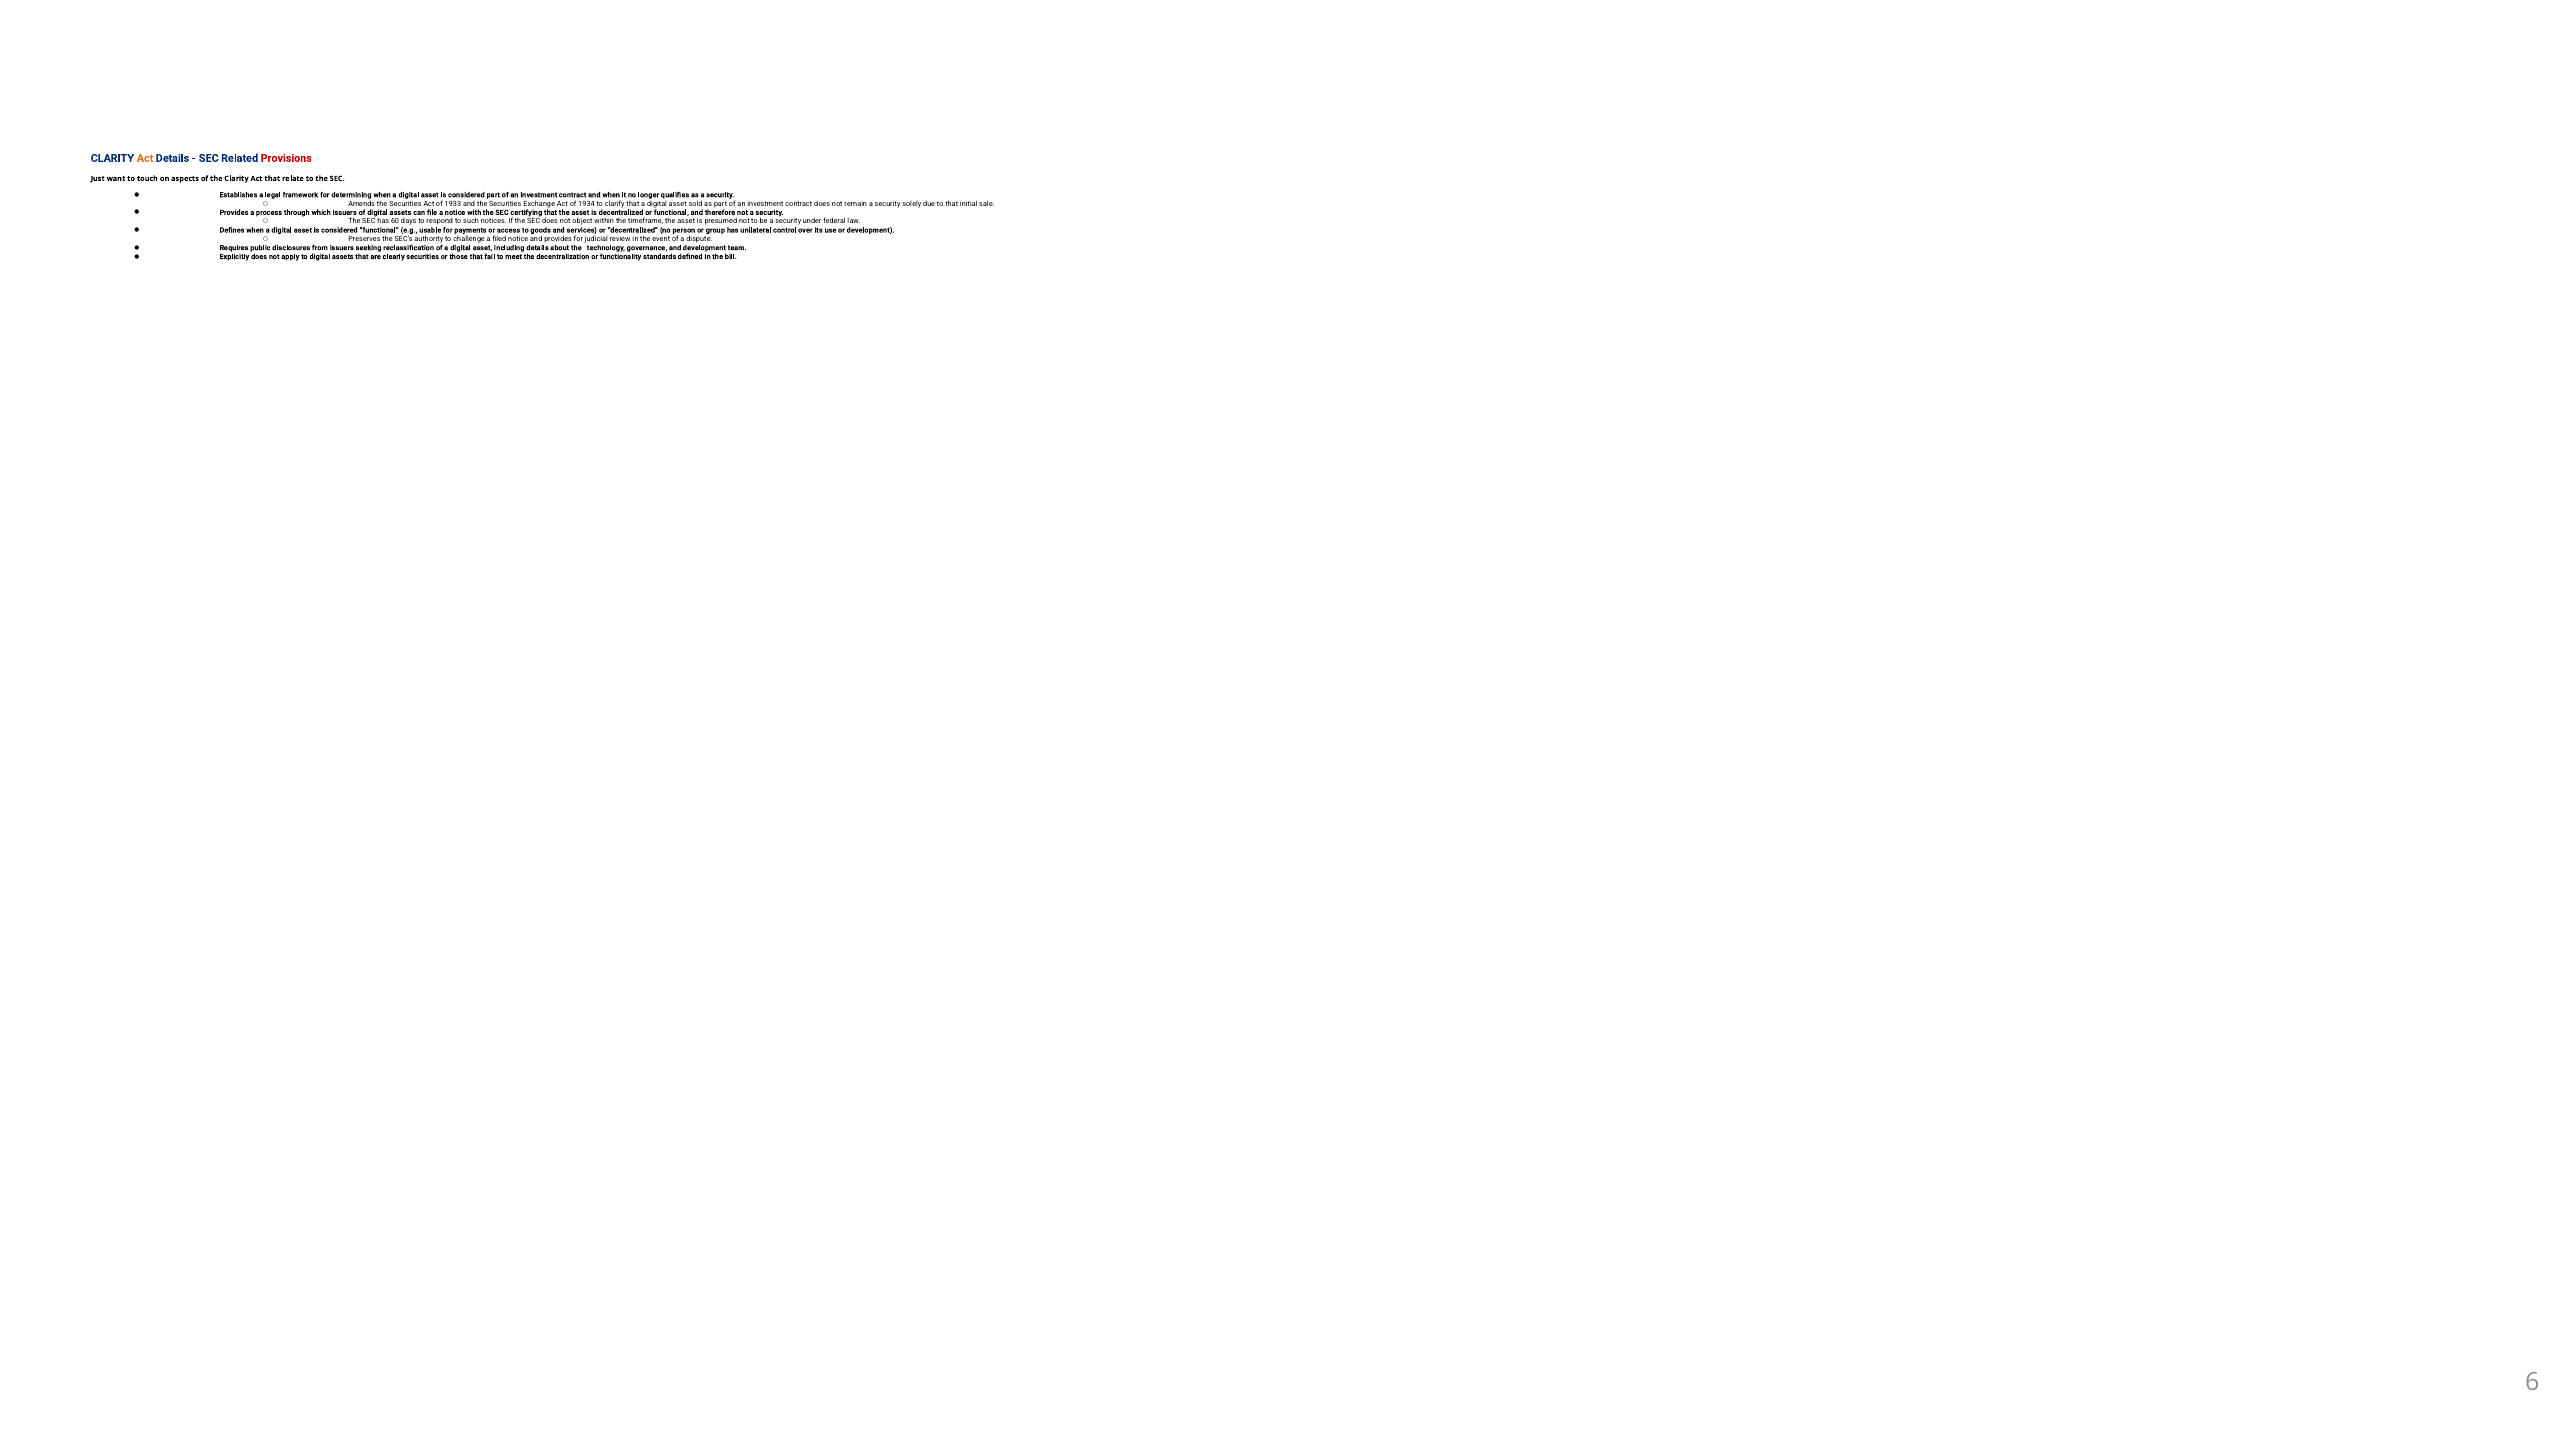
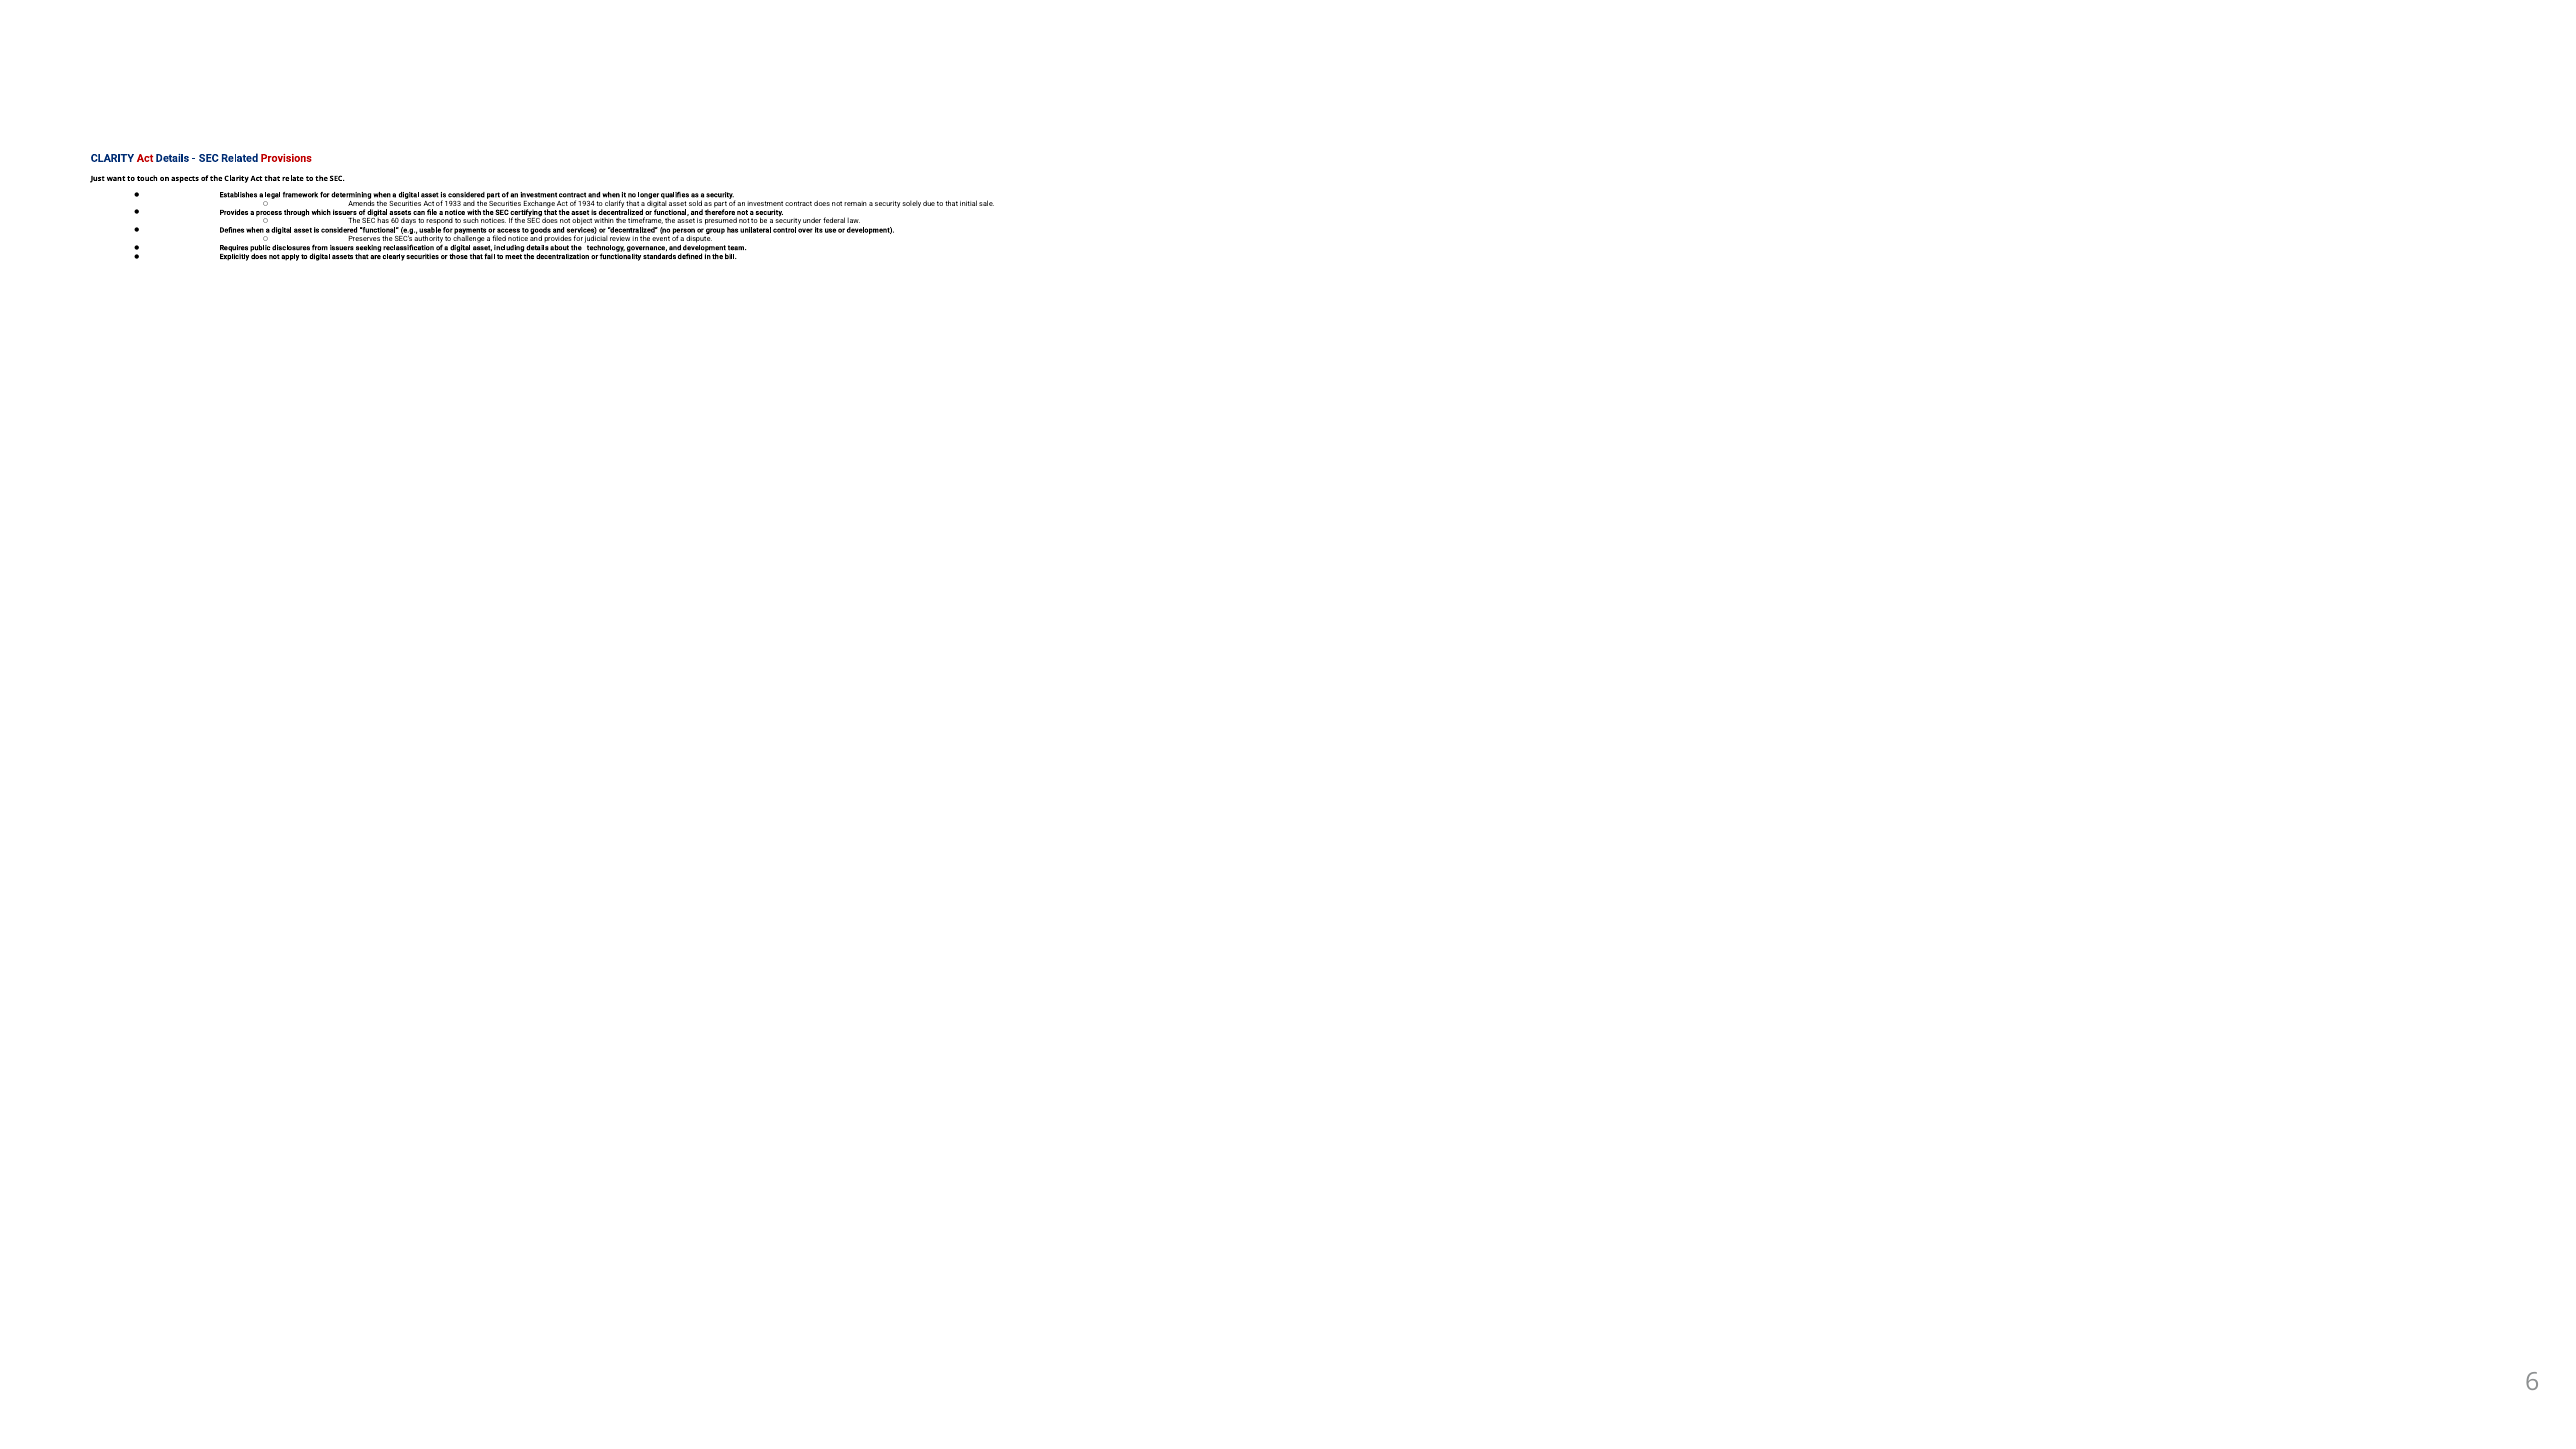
Act colour: orange -> red (145, 158)
